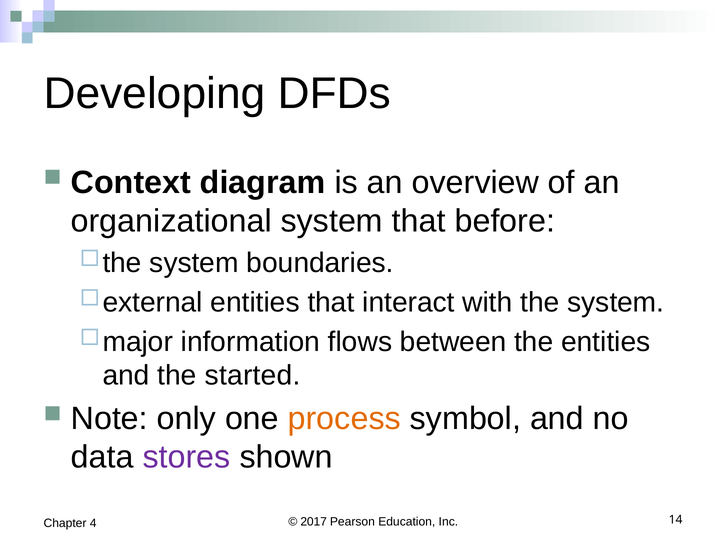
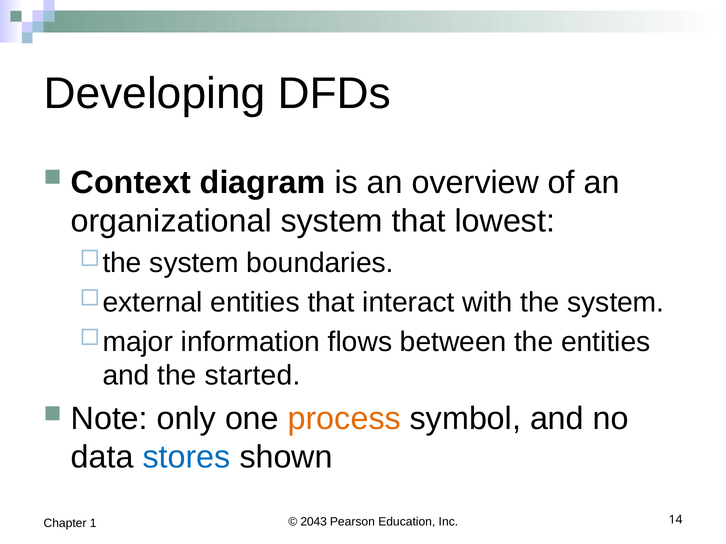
before: before -> lowest (505, 221)
stores colour: purple -> blue (186, 458)
2017: 2017 -> 2043 (314, 522)
4: 4 -> 1 (93, 524)
